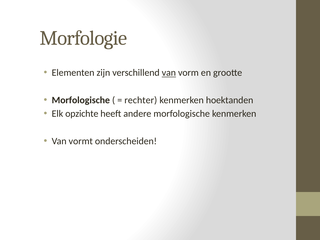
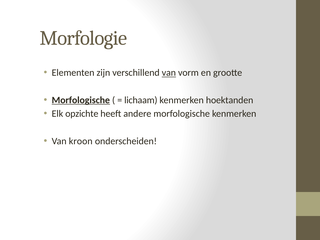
Morfologische underline: none -> present (81, 100)
rechter: rechter -> lichaam (141, 100)
vormt: vormt -> kroon (81, 141)
